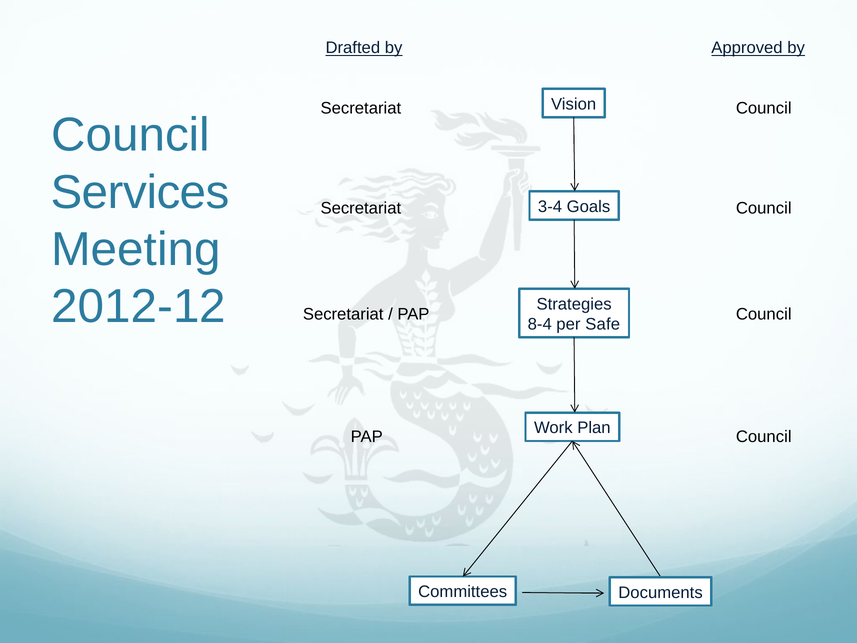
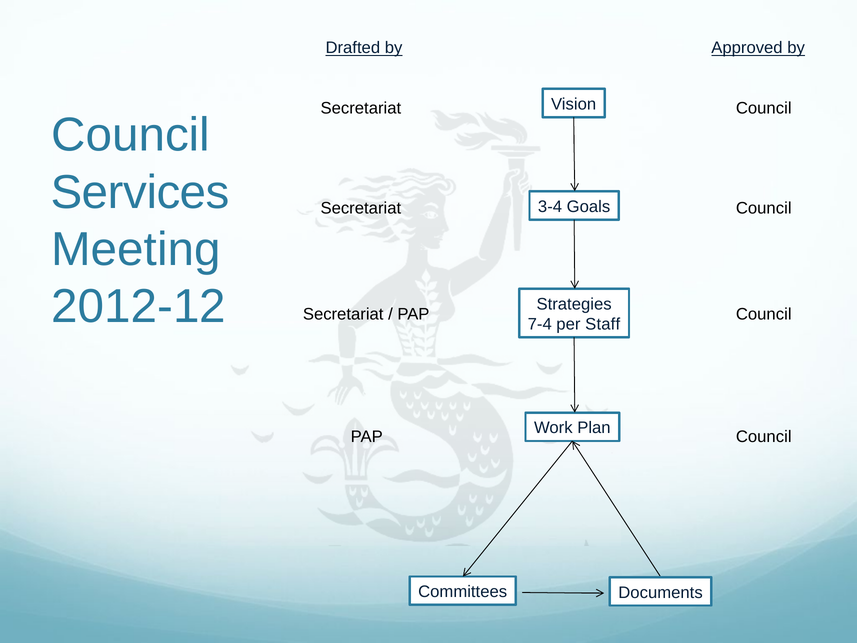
8-4: 8-4 -> 7-4 (540, 324)
Safe: Safe -> Staff (603, 324)
